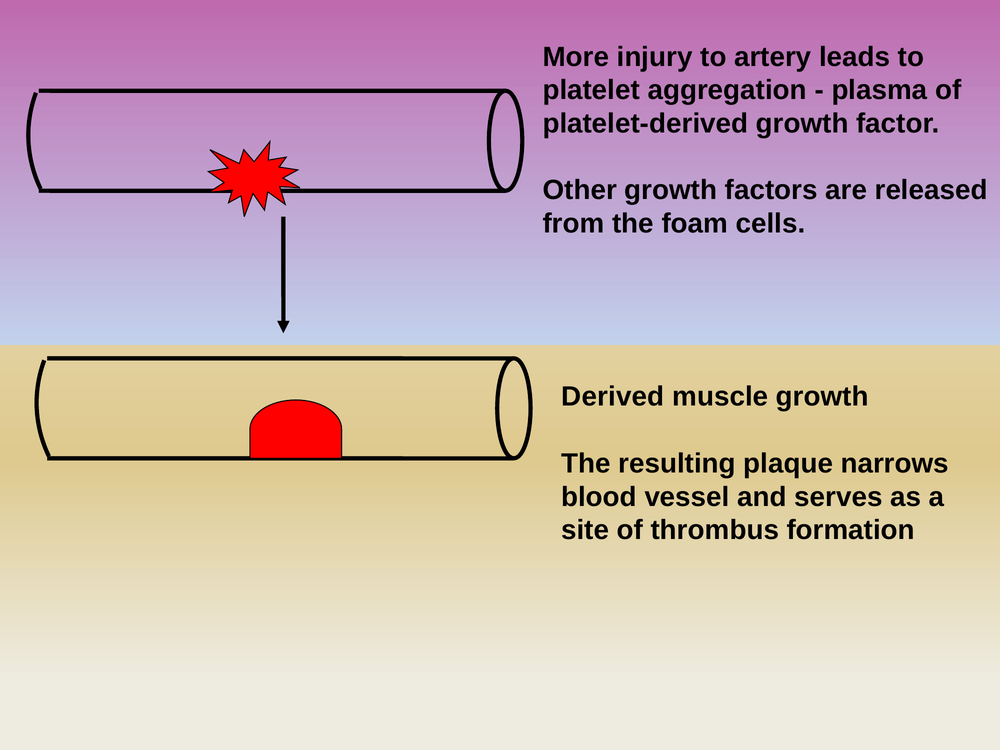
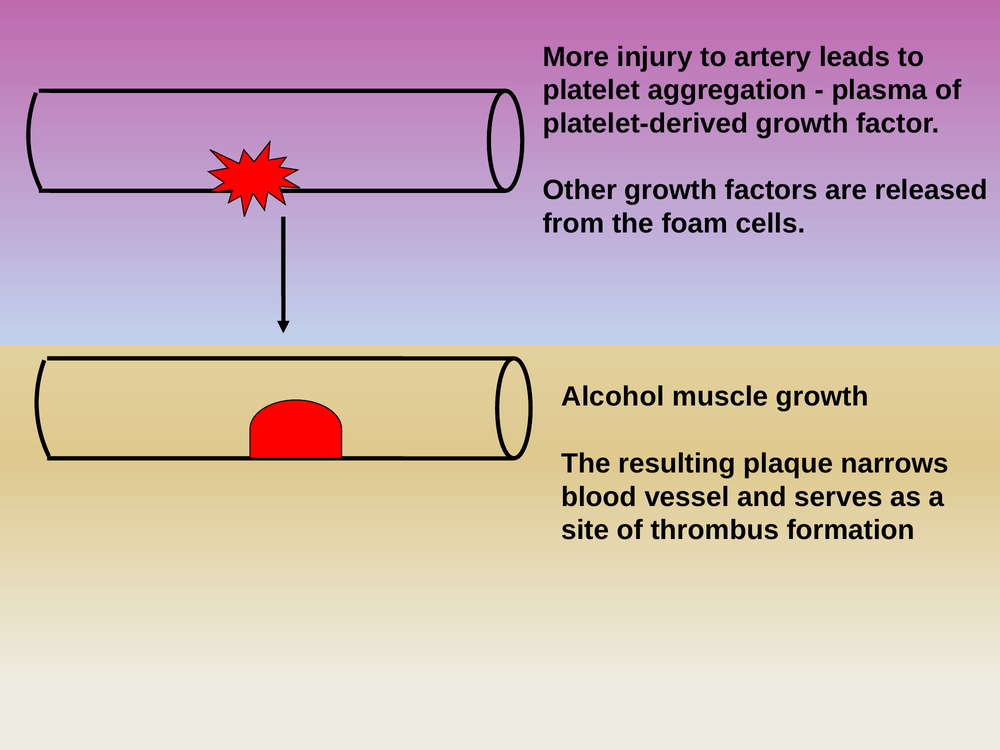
Derived: Derived -> Alcohol (613, 397)
